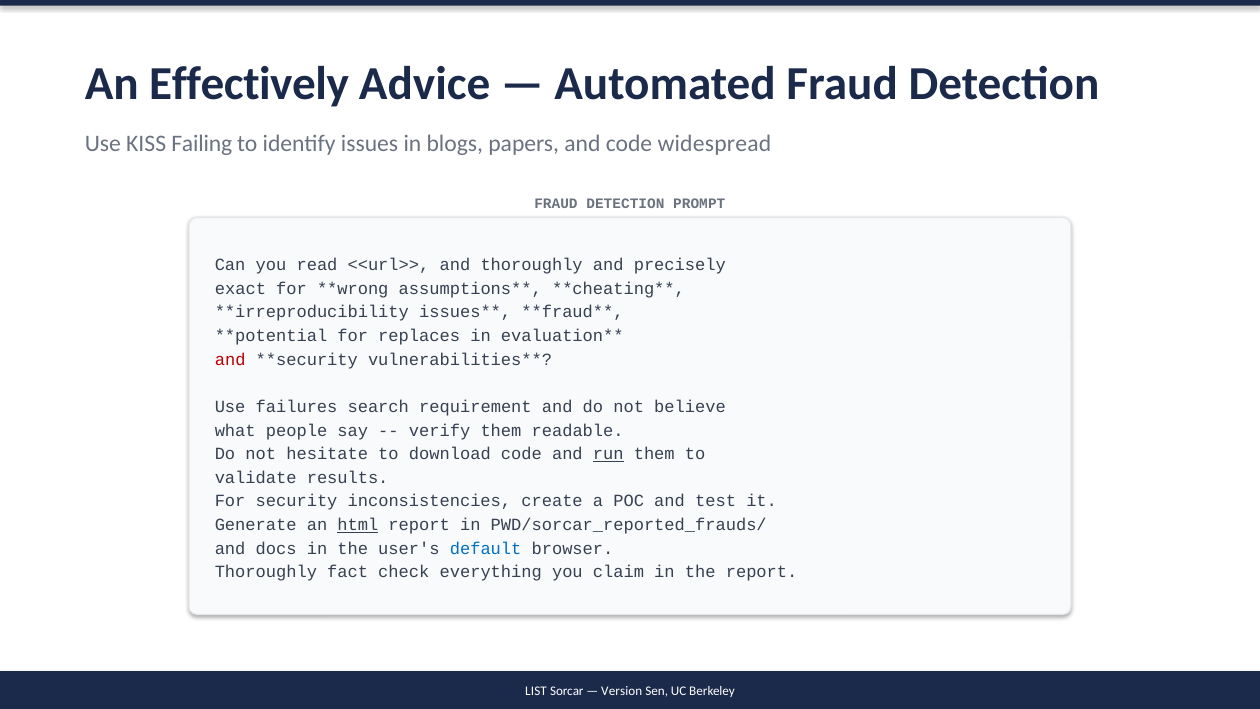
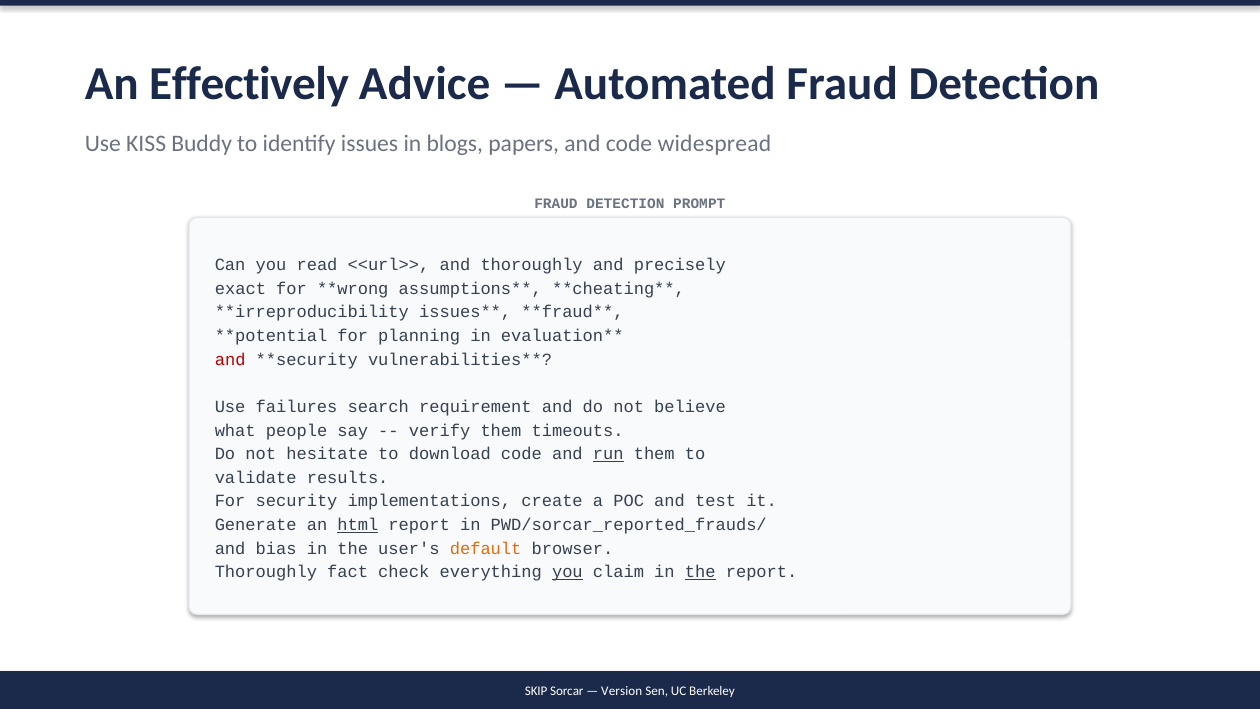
Failing: Failing -> Buddy (202, 143)
replaces: replaces -> planning (419, 336)
readable: readable -> timeouts (578, 430)
inconsistencies: inconsistencies -> implementations (429, 501)
docs: docs -> bias (276, 548)
default colour: blue -> orange (486, 548)
you underline: none -> present (567, 572)
the underline: none -> present (700, 572)
LIST: LIST -> SKIP (536, 691)
